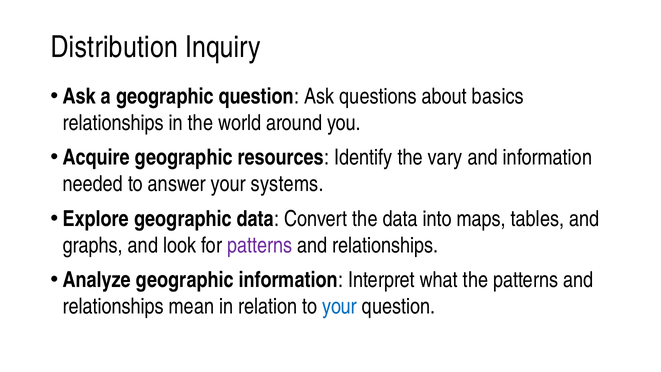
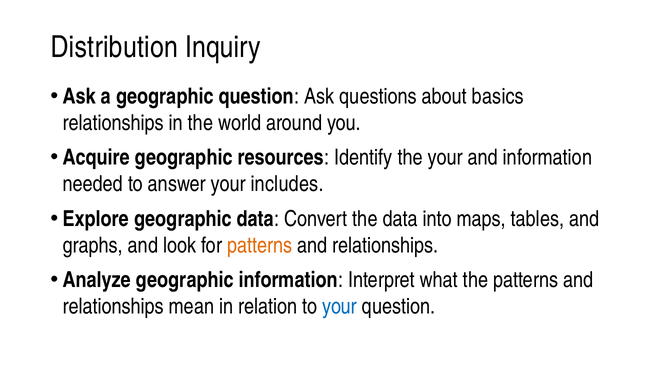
the vary: vary -> your (445, 158)
systems: systems -> includes (287, 184)
patterns colour: purple -> orange (260, 245)
